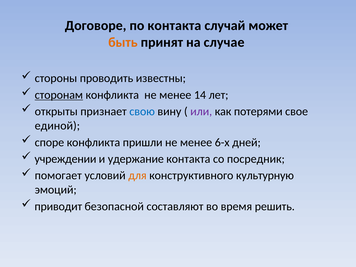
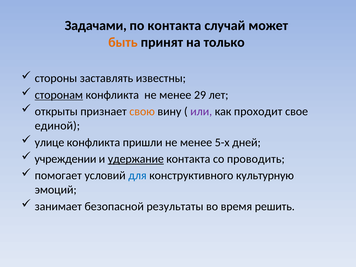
Договоре: Договоре -> Задачами (96, 26)
случае: случае -> только (224, 42)
проводить: проводить -> заставлять (107, 78)
14: 14 -> 29 (200, 95)
свою colour: blue -> orange (142, 111)
потерями: потерями -> проходит (258, 111)
споре: споре -> улице (49, 142)
6-х: 6-х -> 5-х (222, 142)
удержание underline: none -> present (136, 159)
посредник: посредник -> проводить (256, 159)
для colour: orange -> blue (137, 176)
приводит: приводит -> занимает (58, 206)
составляют: составляют -> результаты (175, 206)
